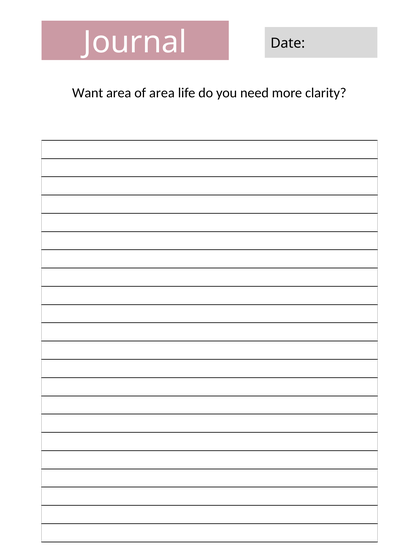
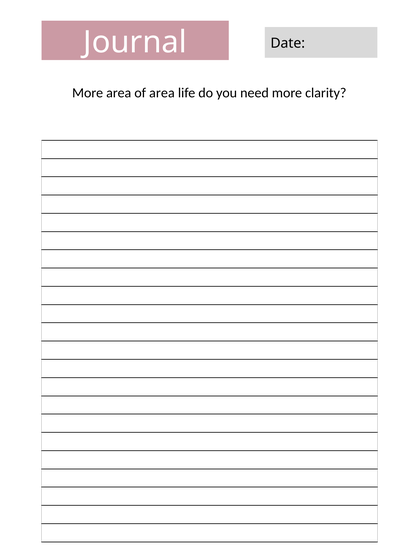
Want: Want -> More (88, 93)
